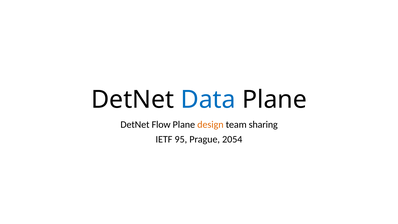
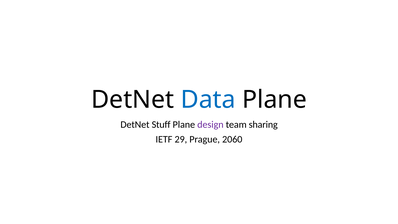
Flow: Flow -> Stuff (161, 124)
design colour: orange -> purple (210, 124)
95: 95 -> 29 (181, 139)
2054: 2054 -> 2060 (232, 139)
